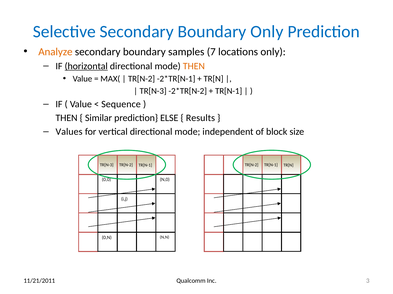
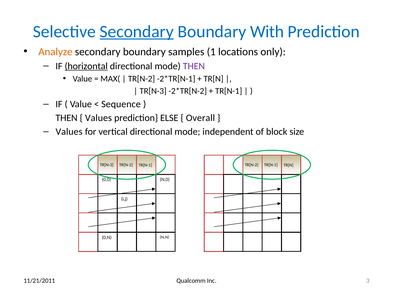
Secondary underline: none -> present (137, 32)
Boundary Only: Only -> With (267, 32)
7: 7 -> 1 (211, 52)
THEN colour: orange -> purple (194, 66)
Similar: Similar -> Values (98, 118)
Results: Results -> Overall (200, 118)
